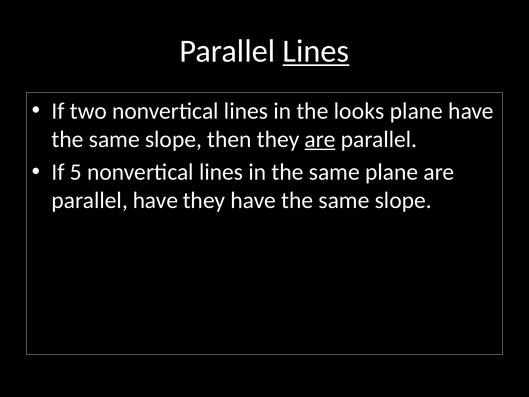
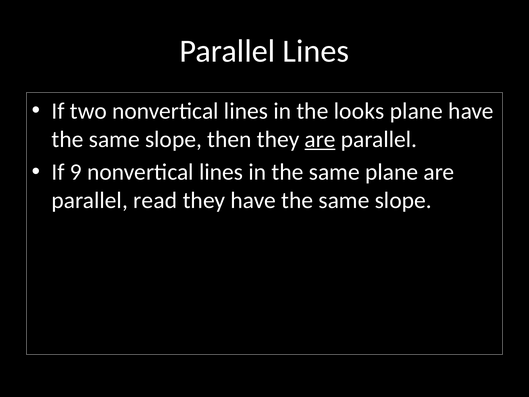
Lines underline: present -> none (316, 51)
5: 5 -> 9 (76, 172)
parallel have: have -> read (155, 200)
